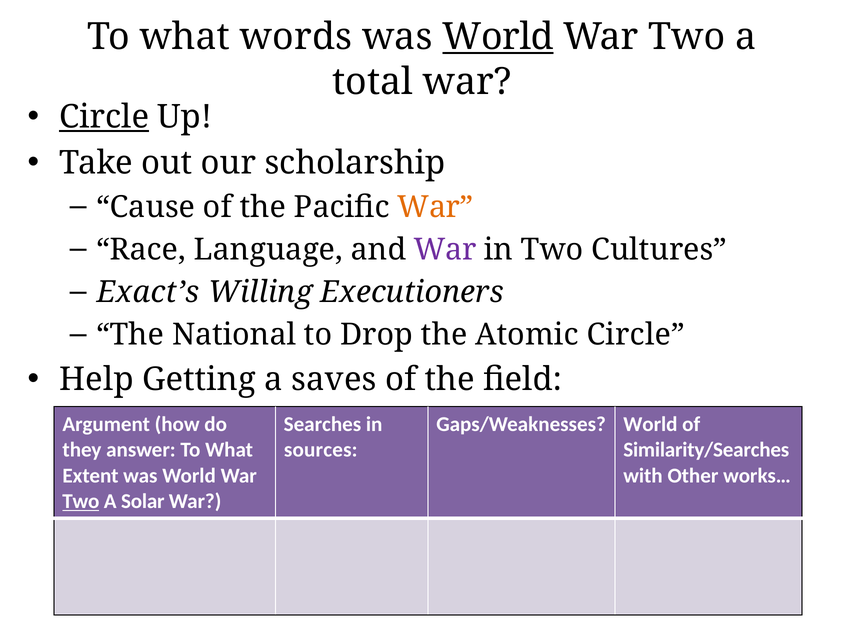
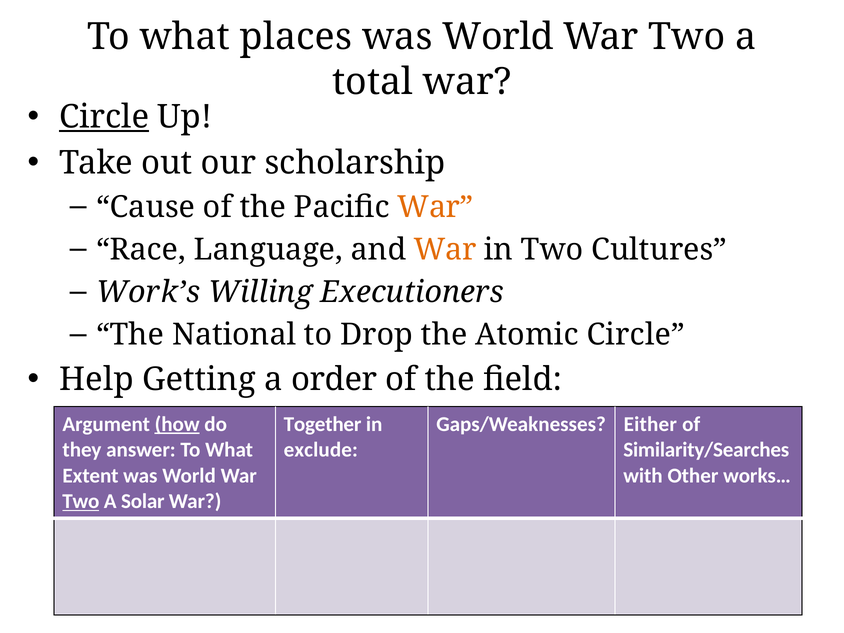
words: words -> places (296, 37)
World underline: present -> none (498, 37)
War colour: purple -> orange (445, 250)
Exact’s: Exact’s -> Work’s (148, 292)
saves: saves -> order (334, 380)
how underline: none -> present (177, 424)
Searches: Searches -> Together (323, 424)
Gaps/Weaknesses World: World -> Either (650, 424)
sources: sources -> exclude (321, 450)
